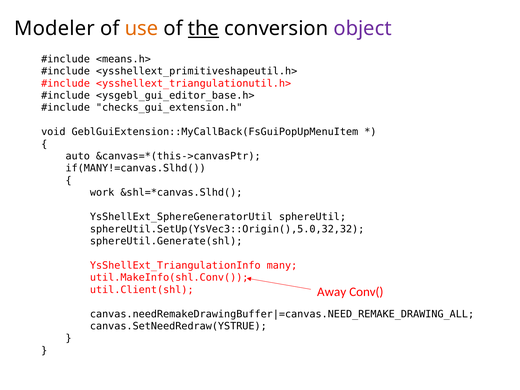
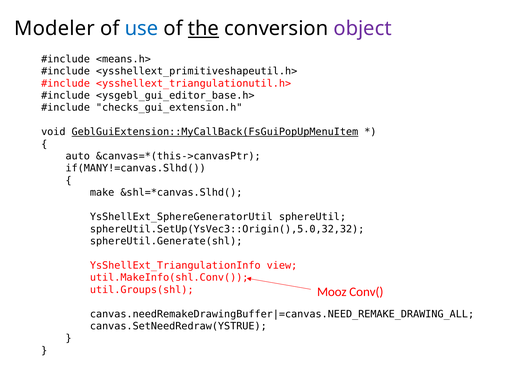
use colour: orange -> blue (142, 29)
GeblGuiExtension::MyCallBack(FsGuiPopUpMenuItem underline: none -> present (215, 132)
work: work -> make (102, 193)
many: many -> view (282, 265)
util.Client(shl: util.Client(shl -> util.Groups(shl (142, 290)
Away: Away -> Mooz (332, 292)
